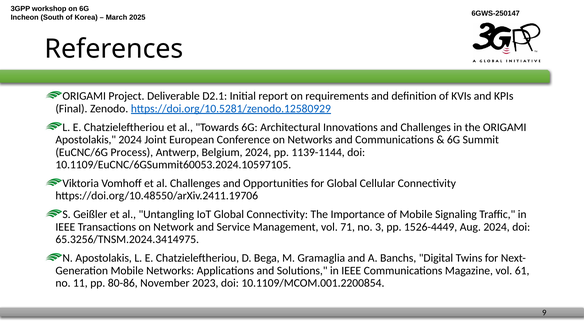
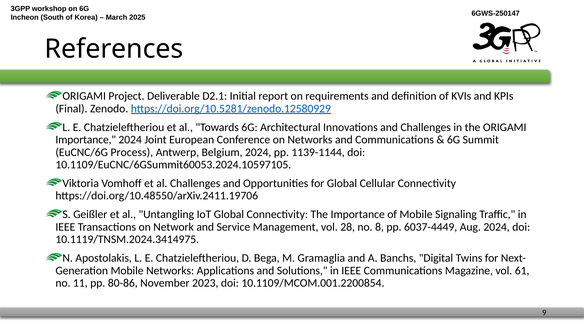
Apostolakis: Apostolakis -> Importance (86, 139)
71: 71 -> 28 (348, 227)
3: 3 -> 8 (379, 227)
1526-4449: 1526-4449 -> 6037-4449 (431, 227)
65.3256/TNSM.2024.3414975: 65.3256/TNSM.2024.3414975 -> 10.1119/TNSM.2024.3414975 (127, 239)
